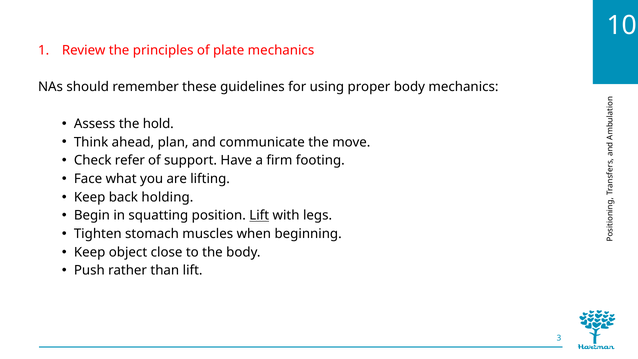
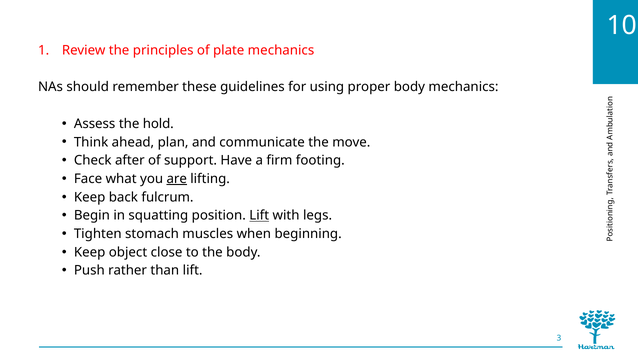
refer: refer -> after (130, 160)
are underline: none -> present (177, 179)
holding: holding -> fulcrum (167, 197)
